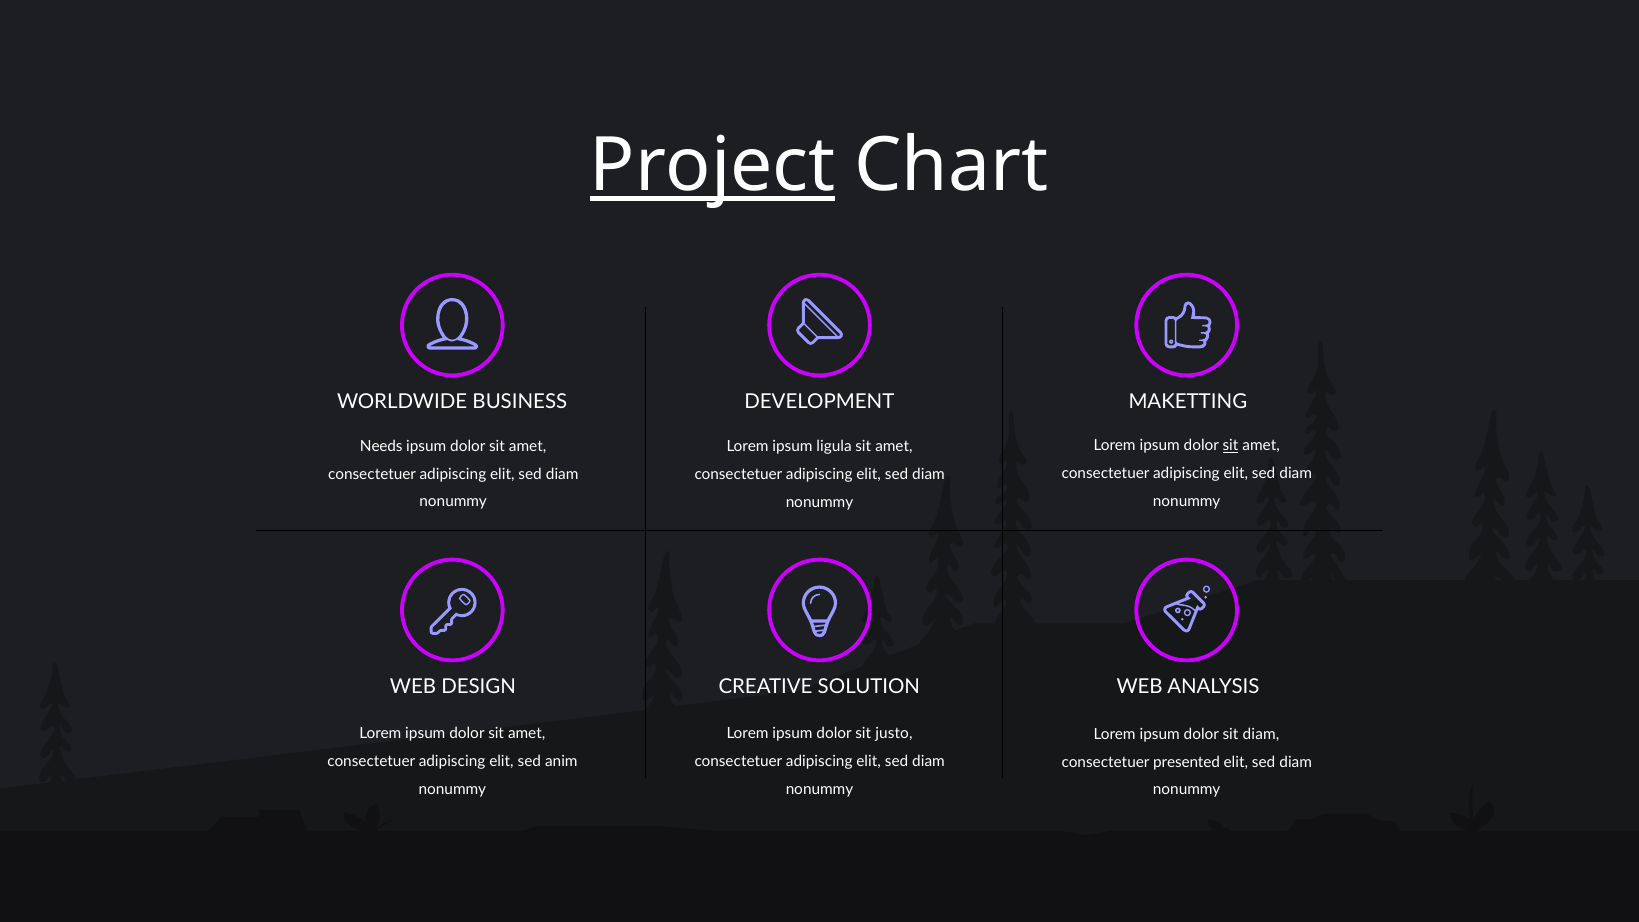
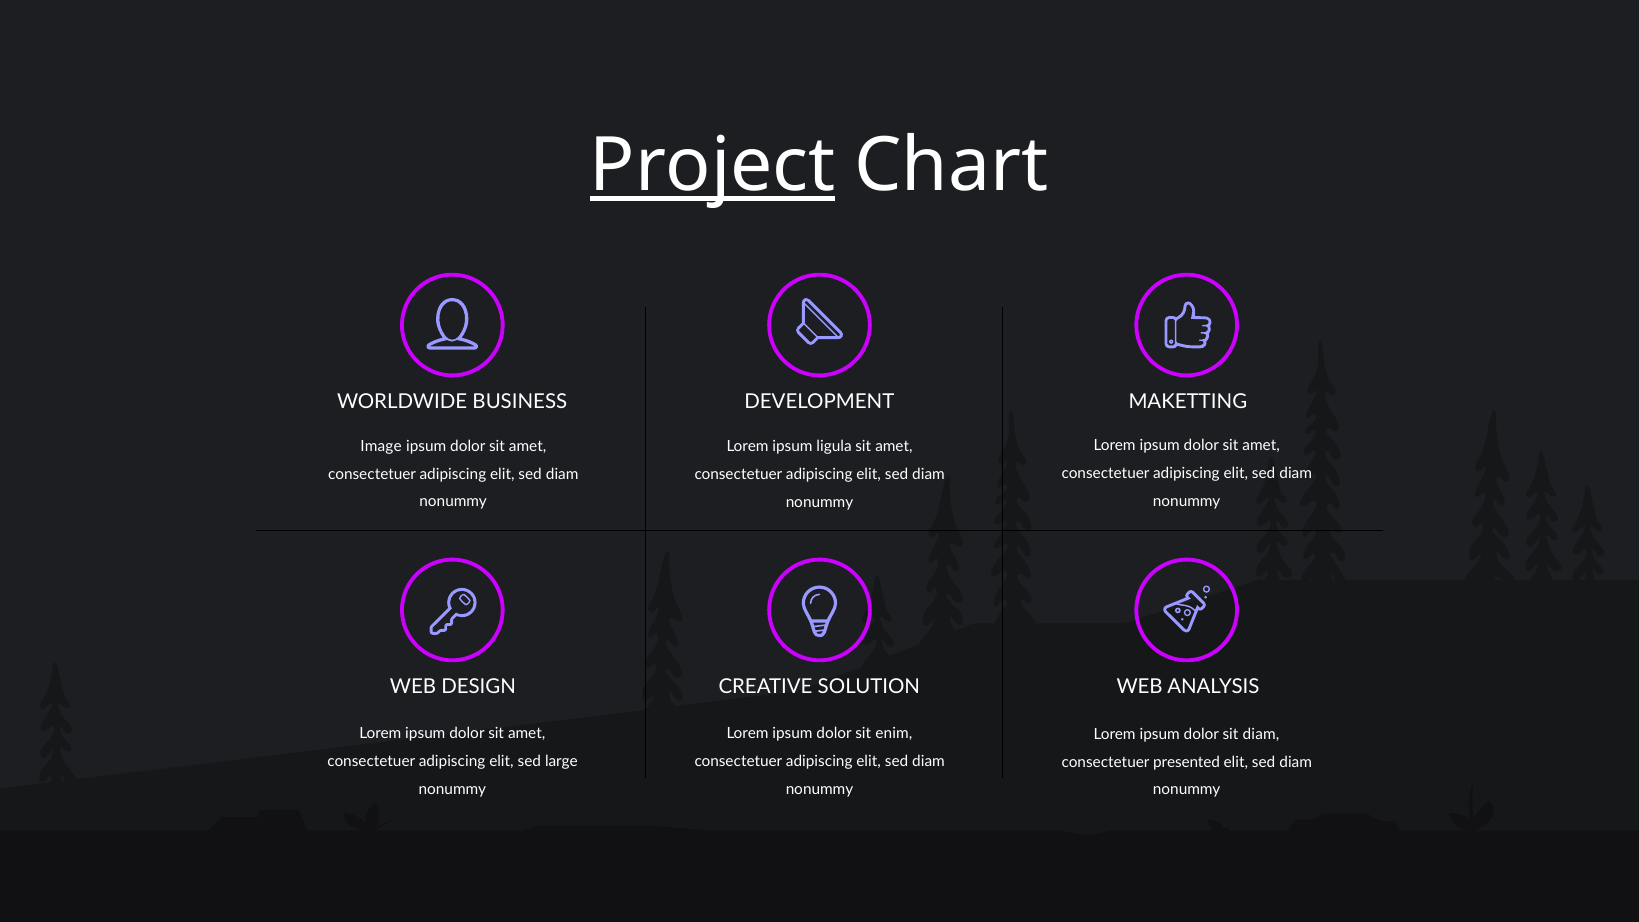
sit underline: present -> none (1231, 445)
Needs: Needs -> Image (381, 446)
justo: justo -> enim (894, 734)
anim: anim -> large (561, 761)
